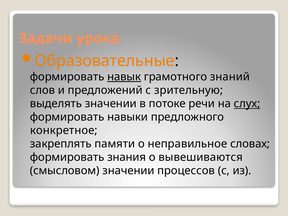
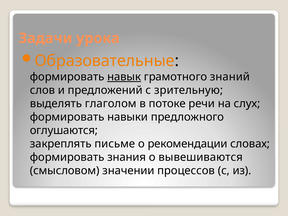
выделять значении: значении -> глаголом (111, 104)
слух underline: present -> none (247, 104)
конкретное: конкретное -> оглушаются (64, 130)
памяти: памяти -> письме (115, 144)
неправильное: неправильное -> рекомендации (188, 144)
